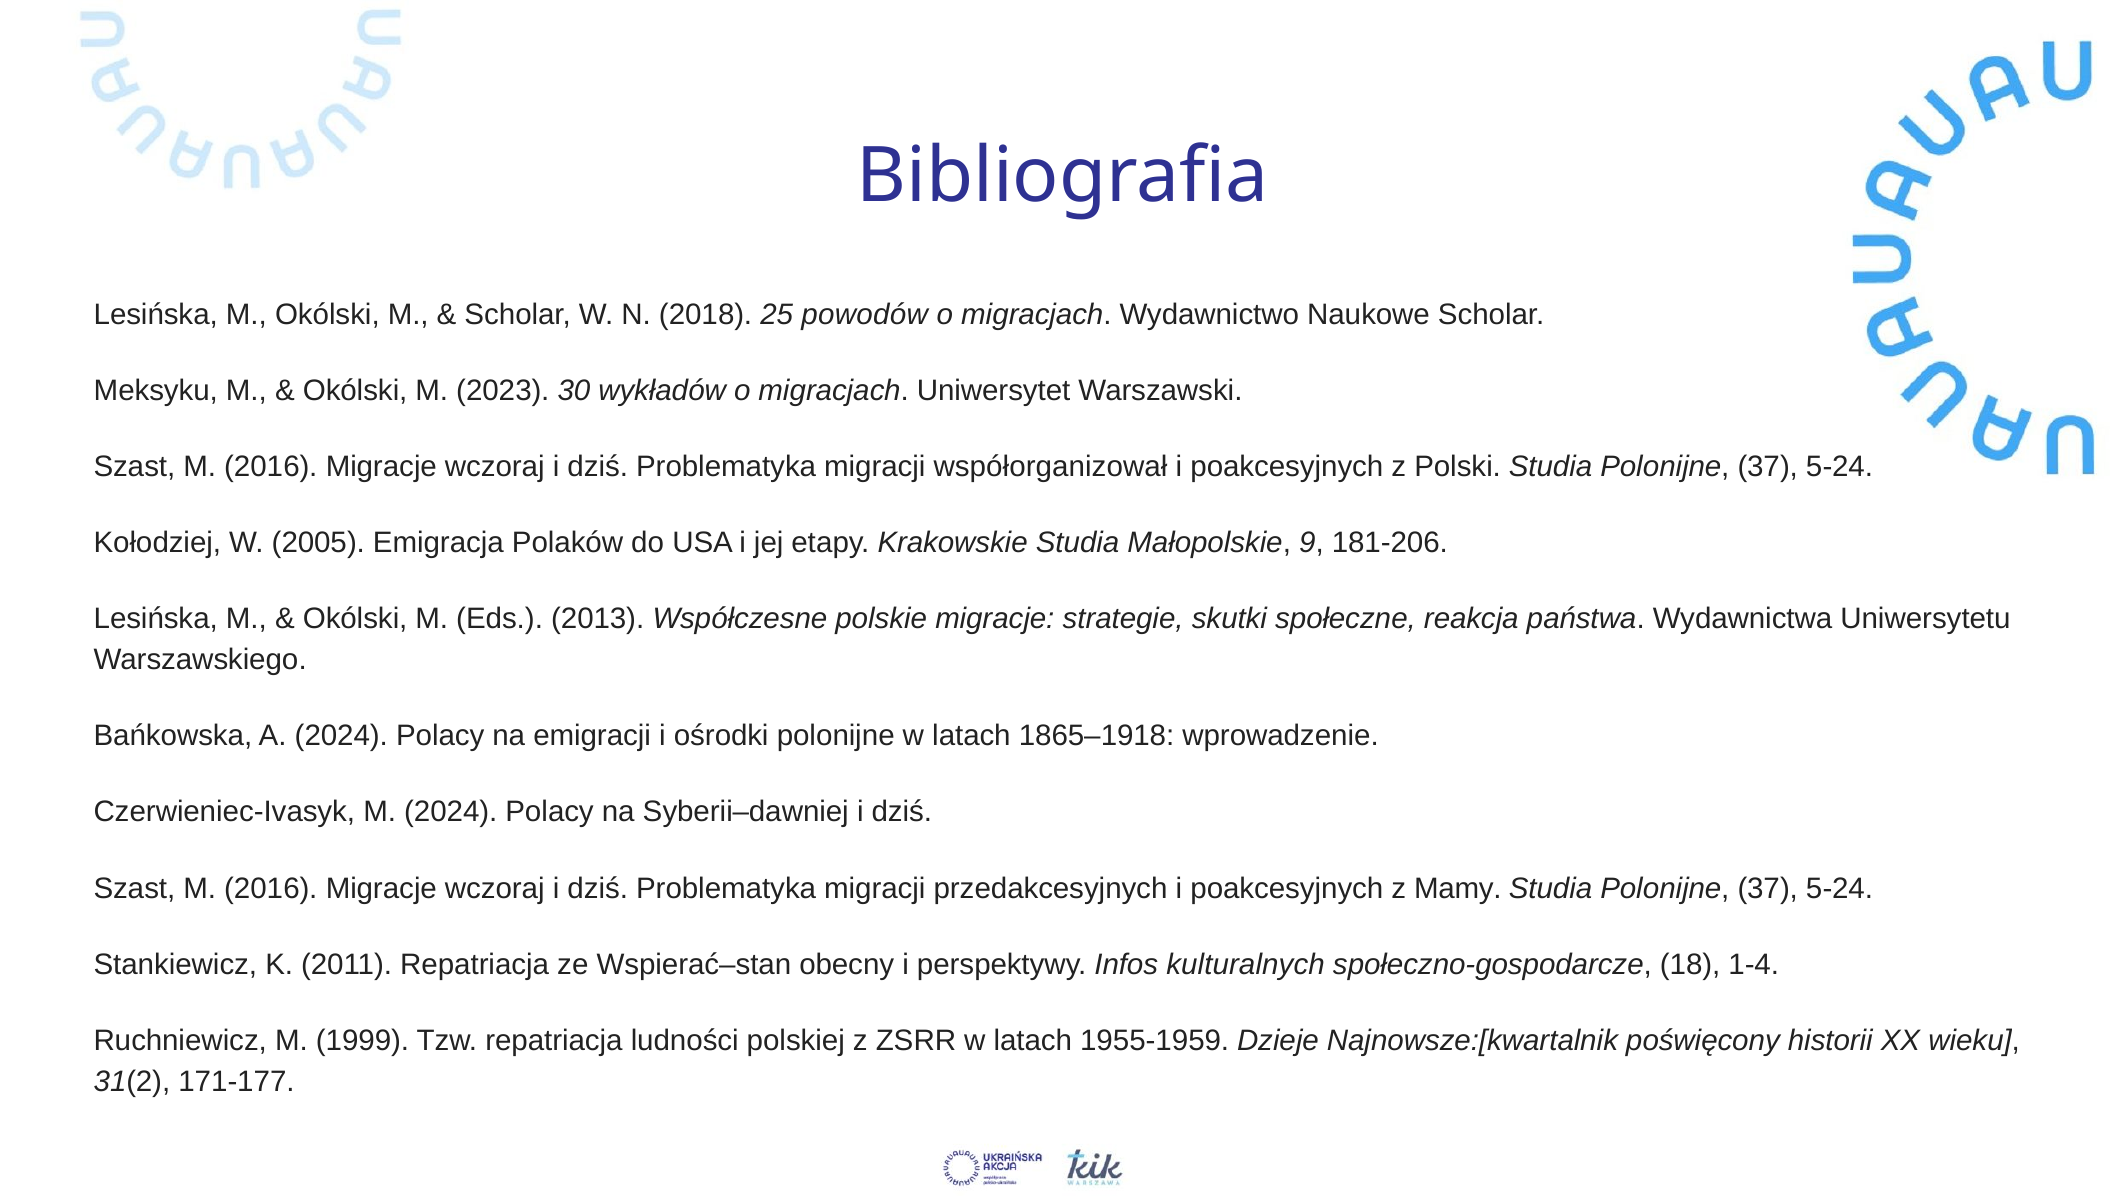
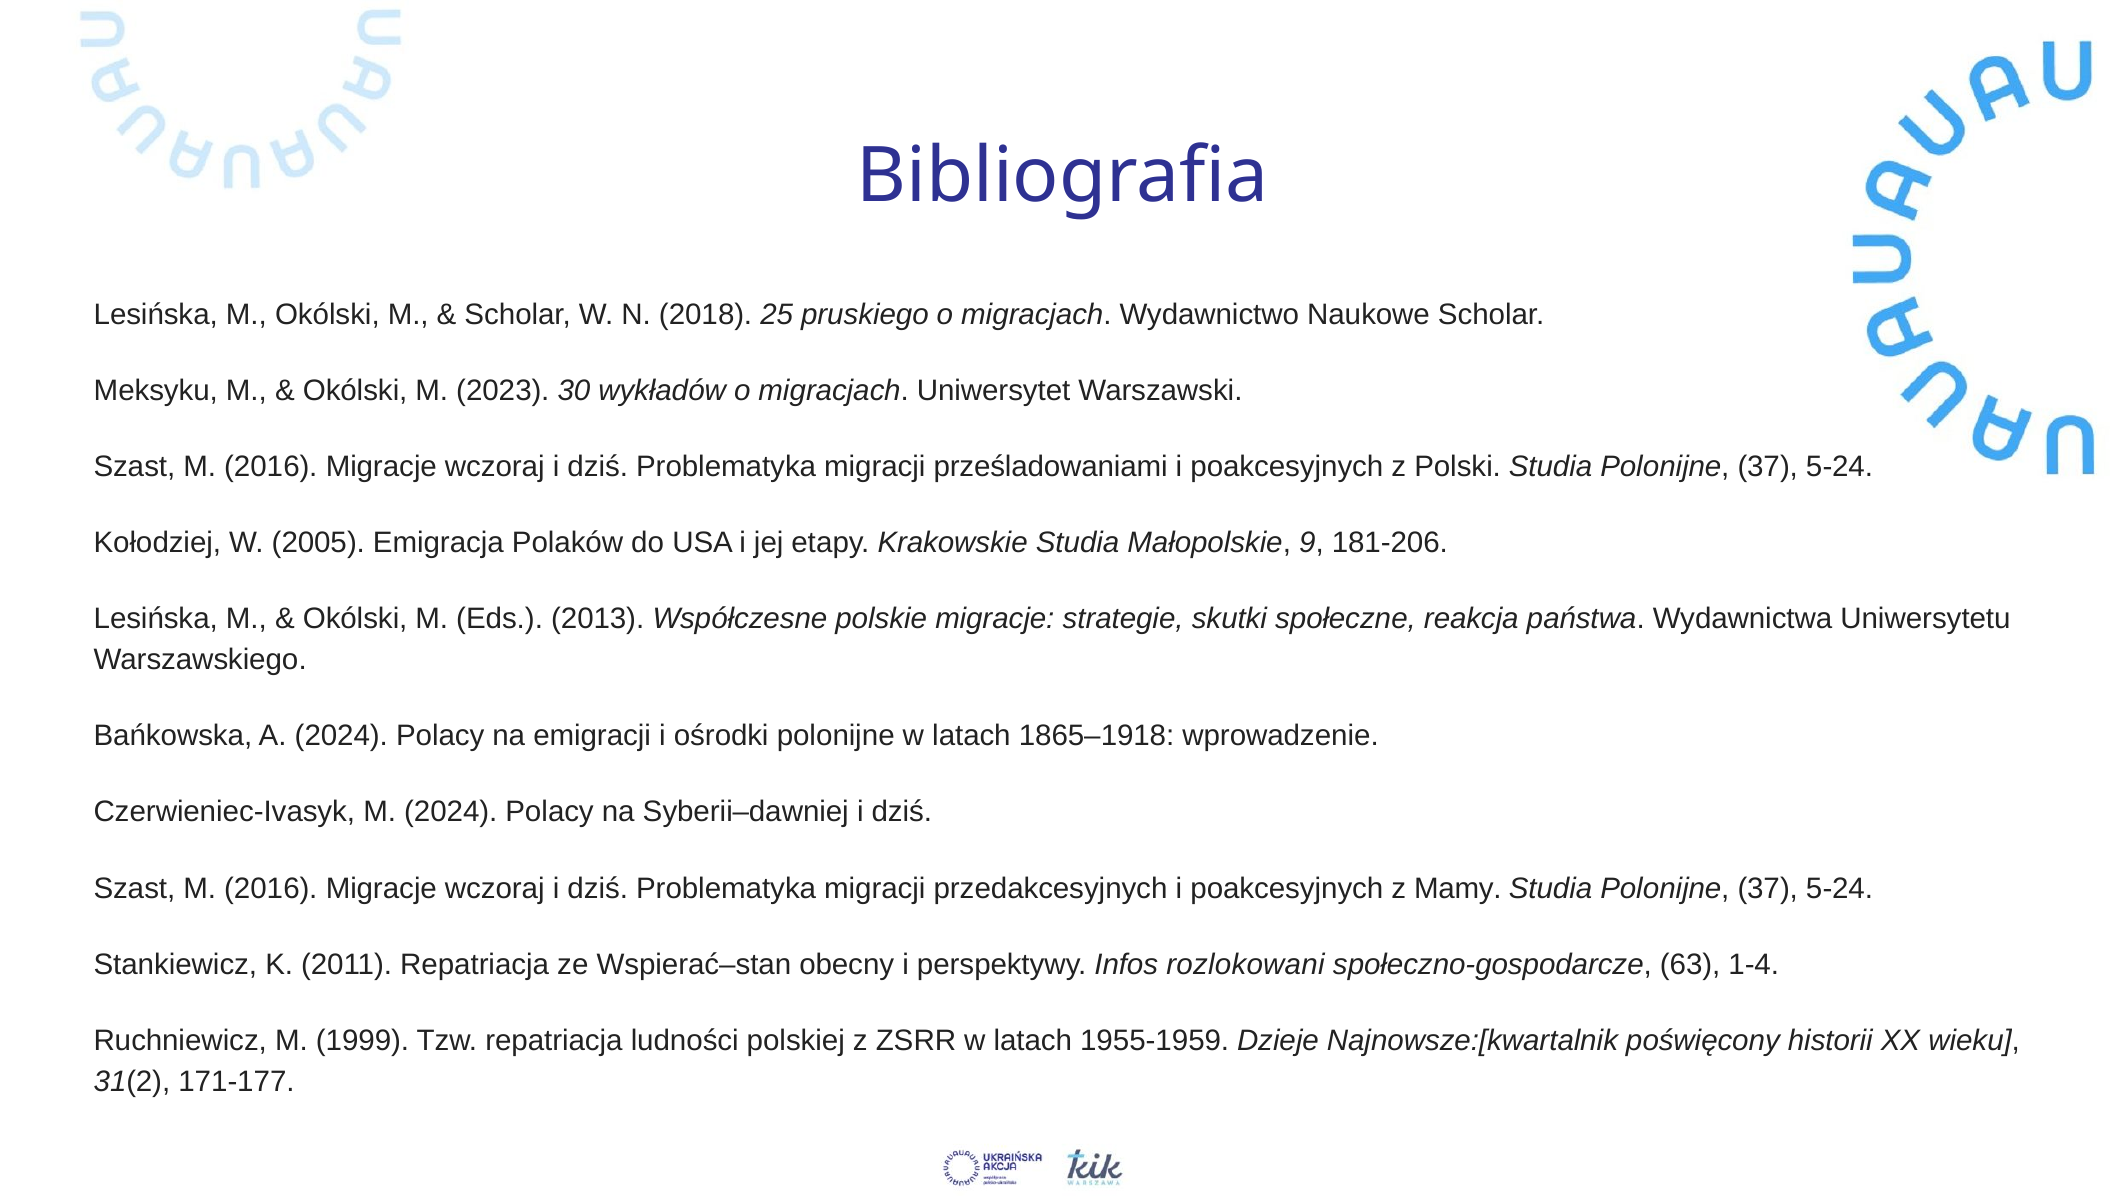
powodów: powodów -> pruskiego (865, 314)
współorganizował: współorganizował -> prześladowaniami (1051, 467)
kulturalnych: kulturalnych -> rozlokowani (1245, 964)
18: 18 -> 63 (1690, 964)
